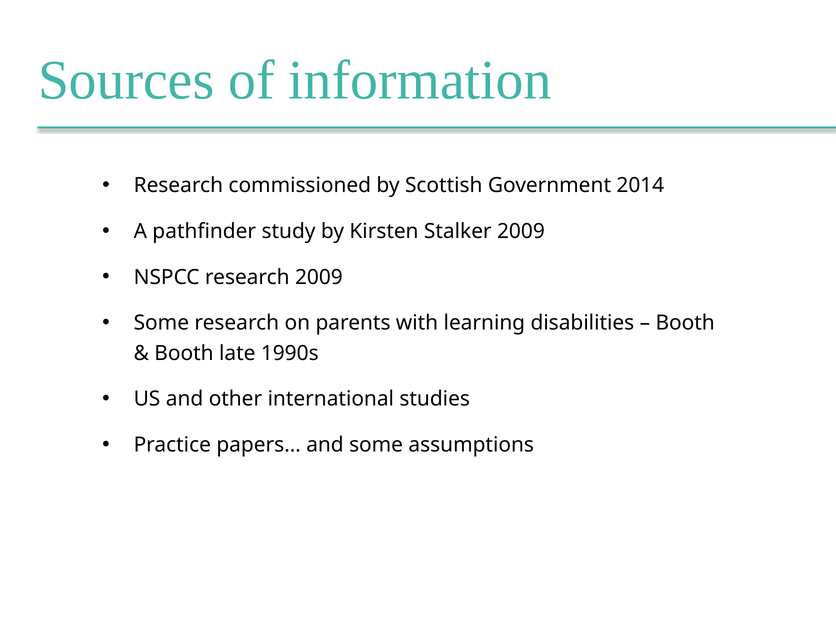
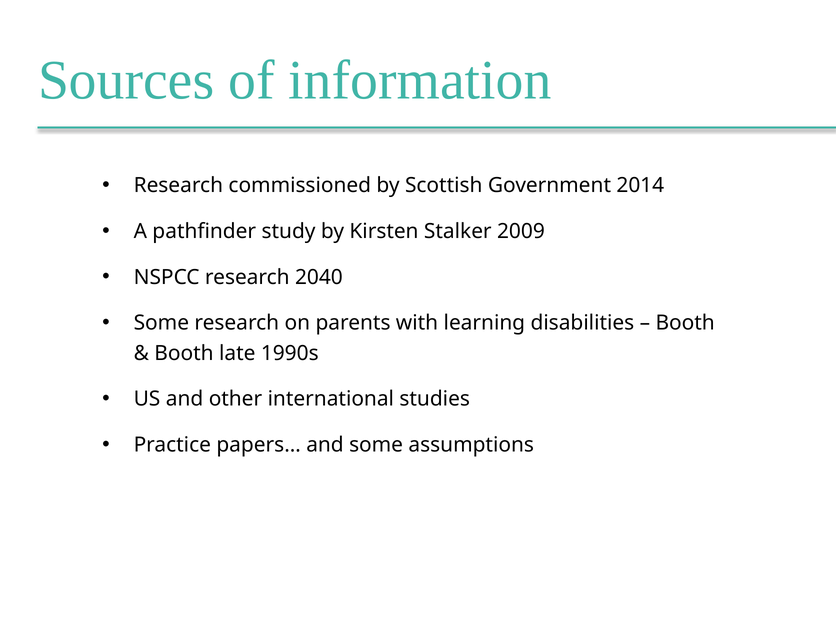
research 2009: 2009 -> 2040 (319, 277)
